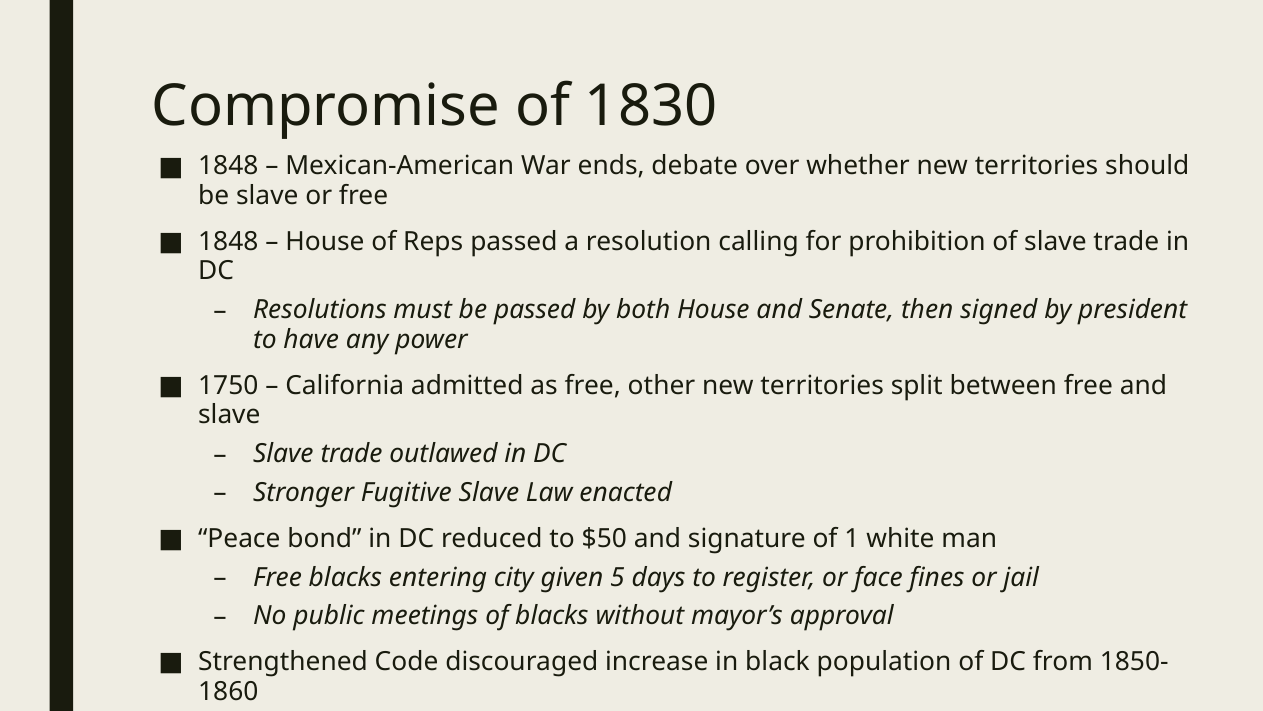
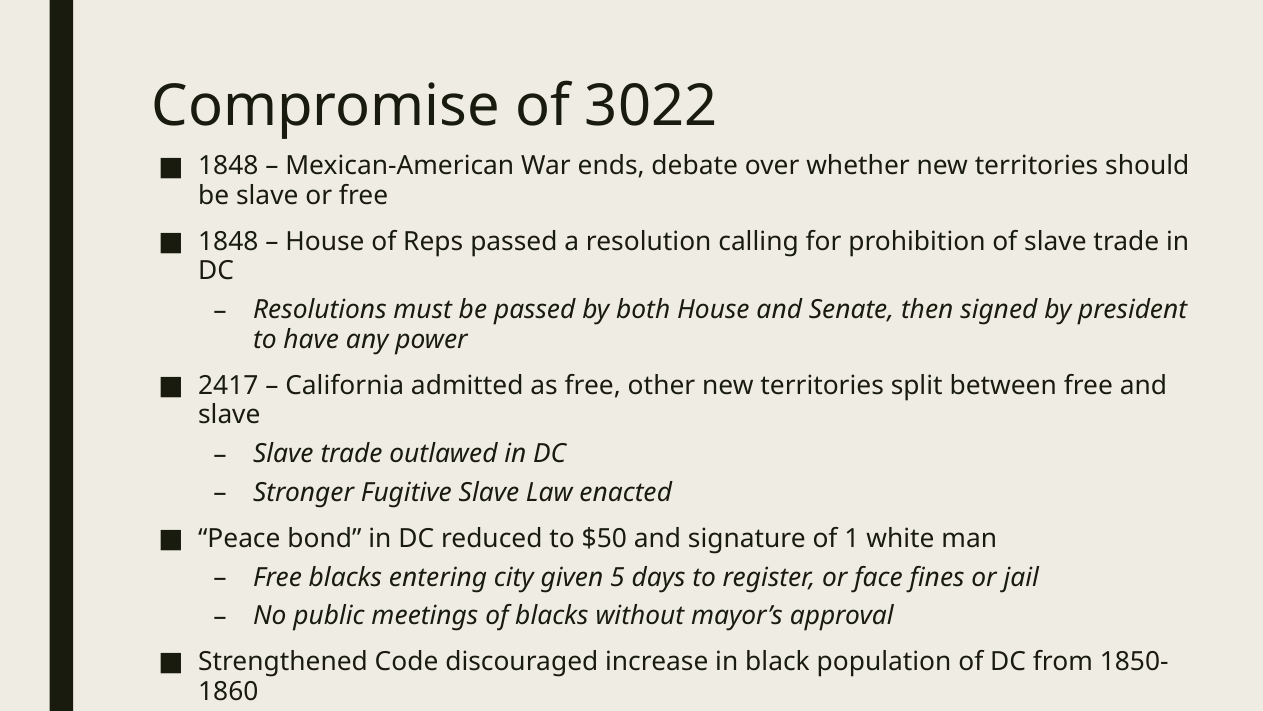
1830: 1830 -> 3022 (651, 106)
1750: 1750 -> 2417 (228, 385)
